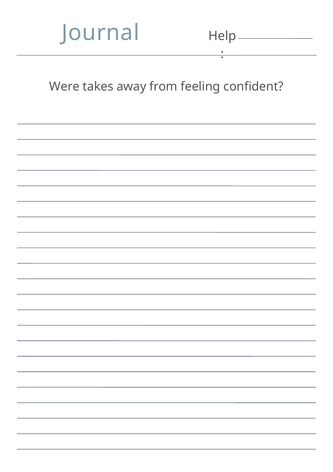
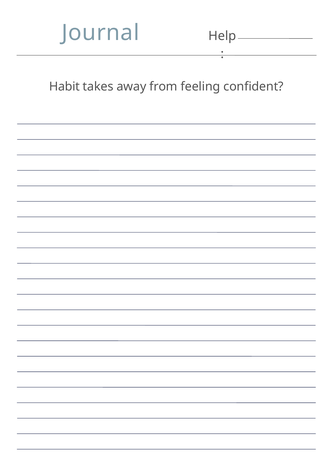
Were: Were -> Habit (64, 86)
